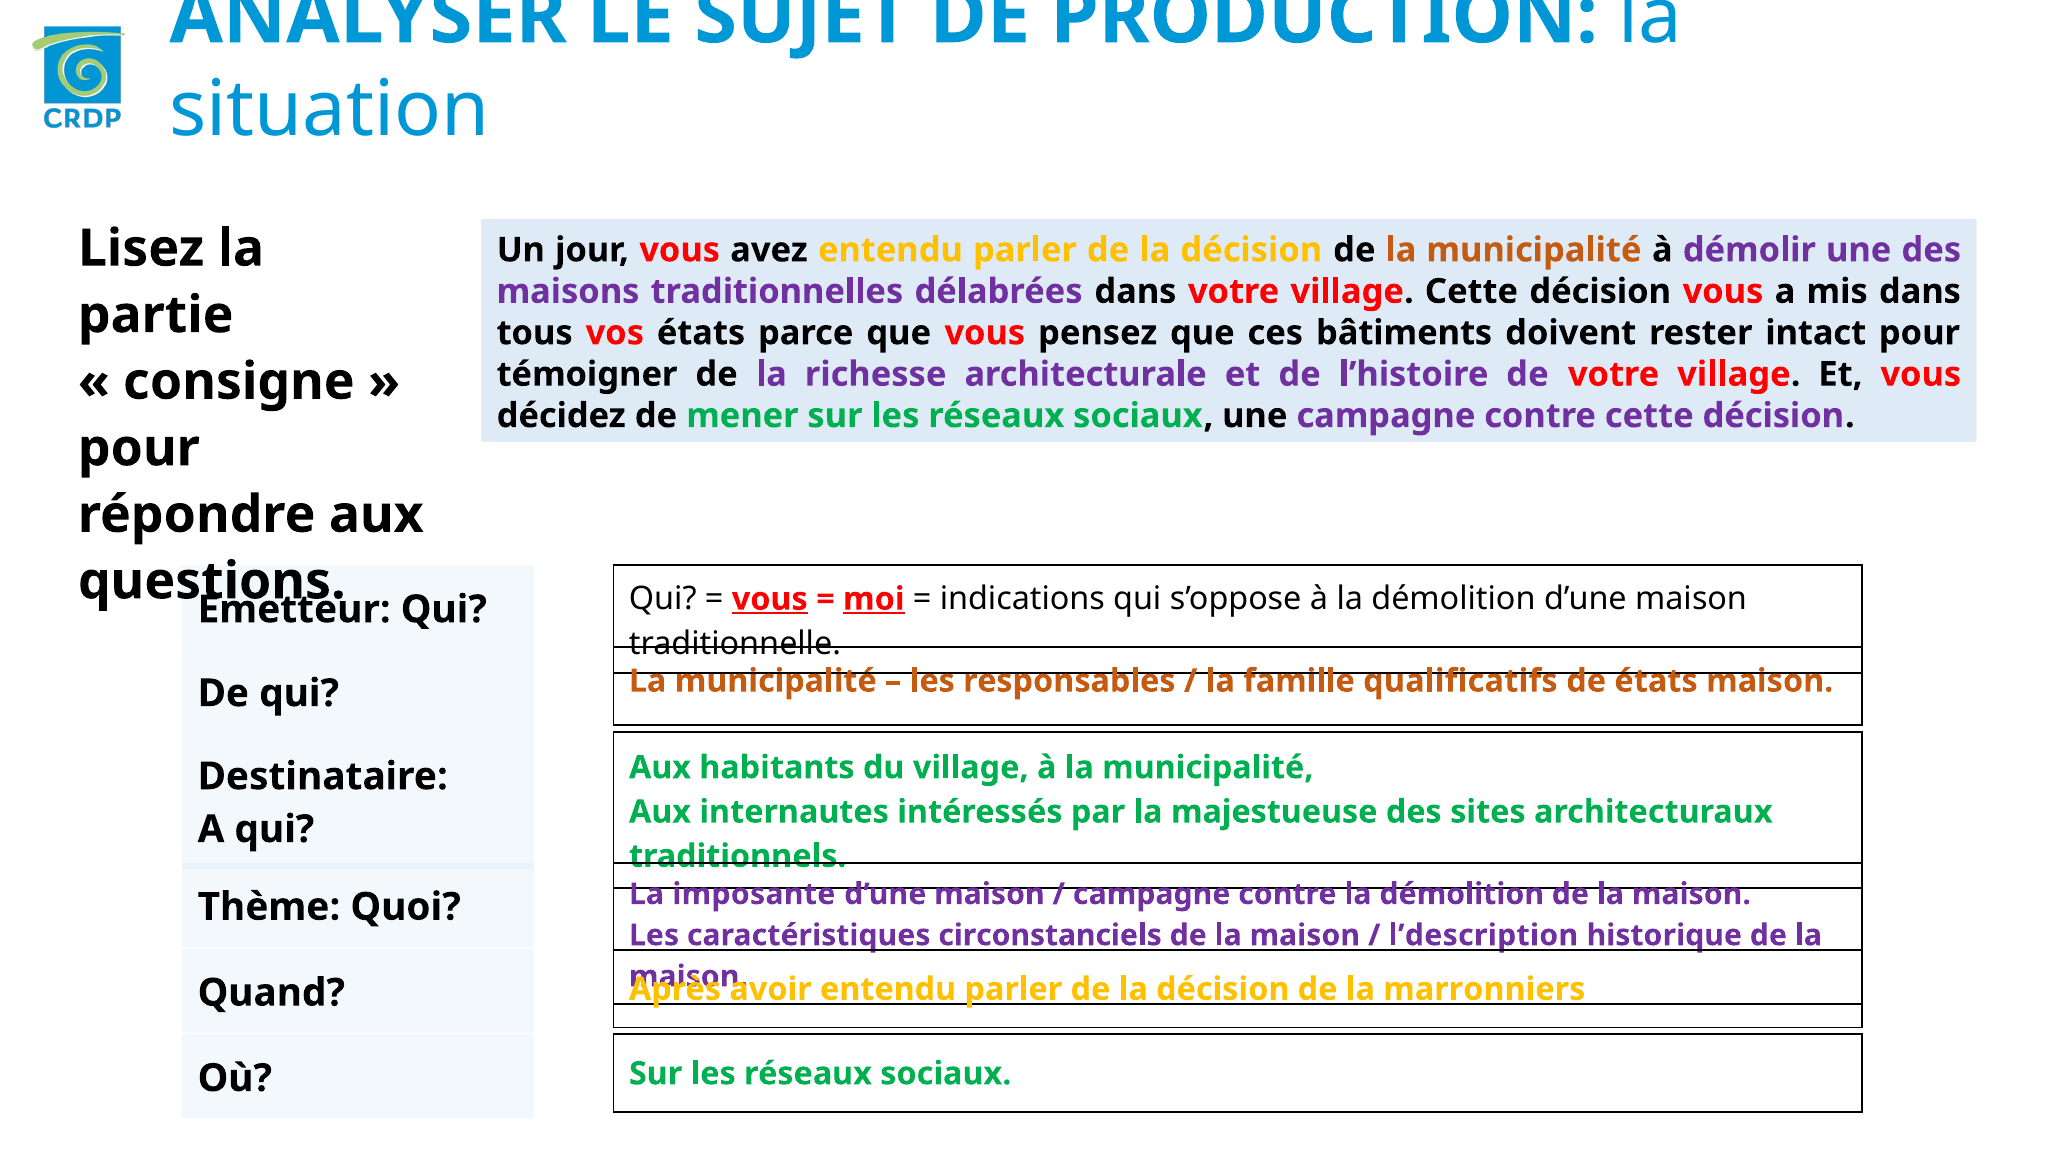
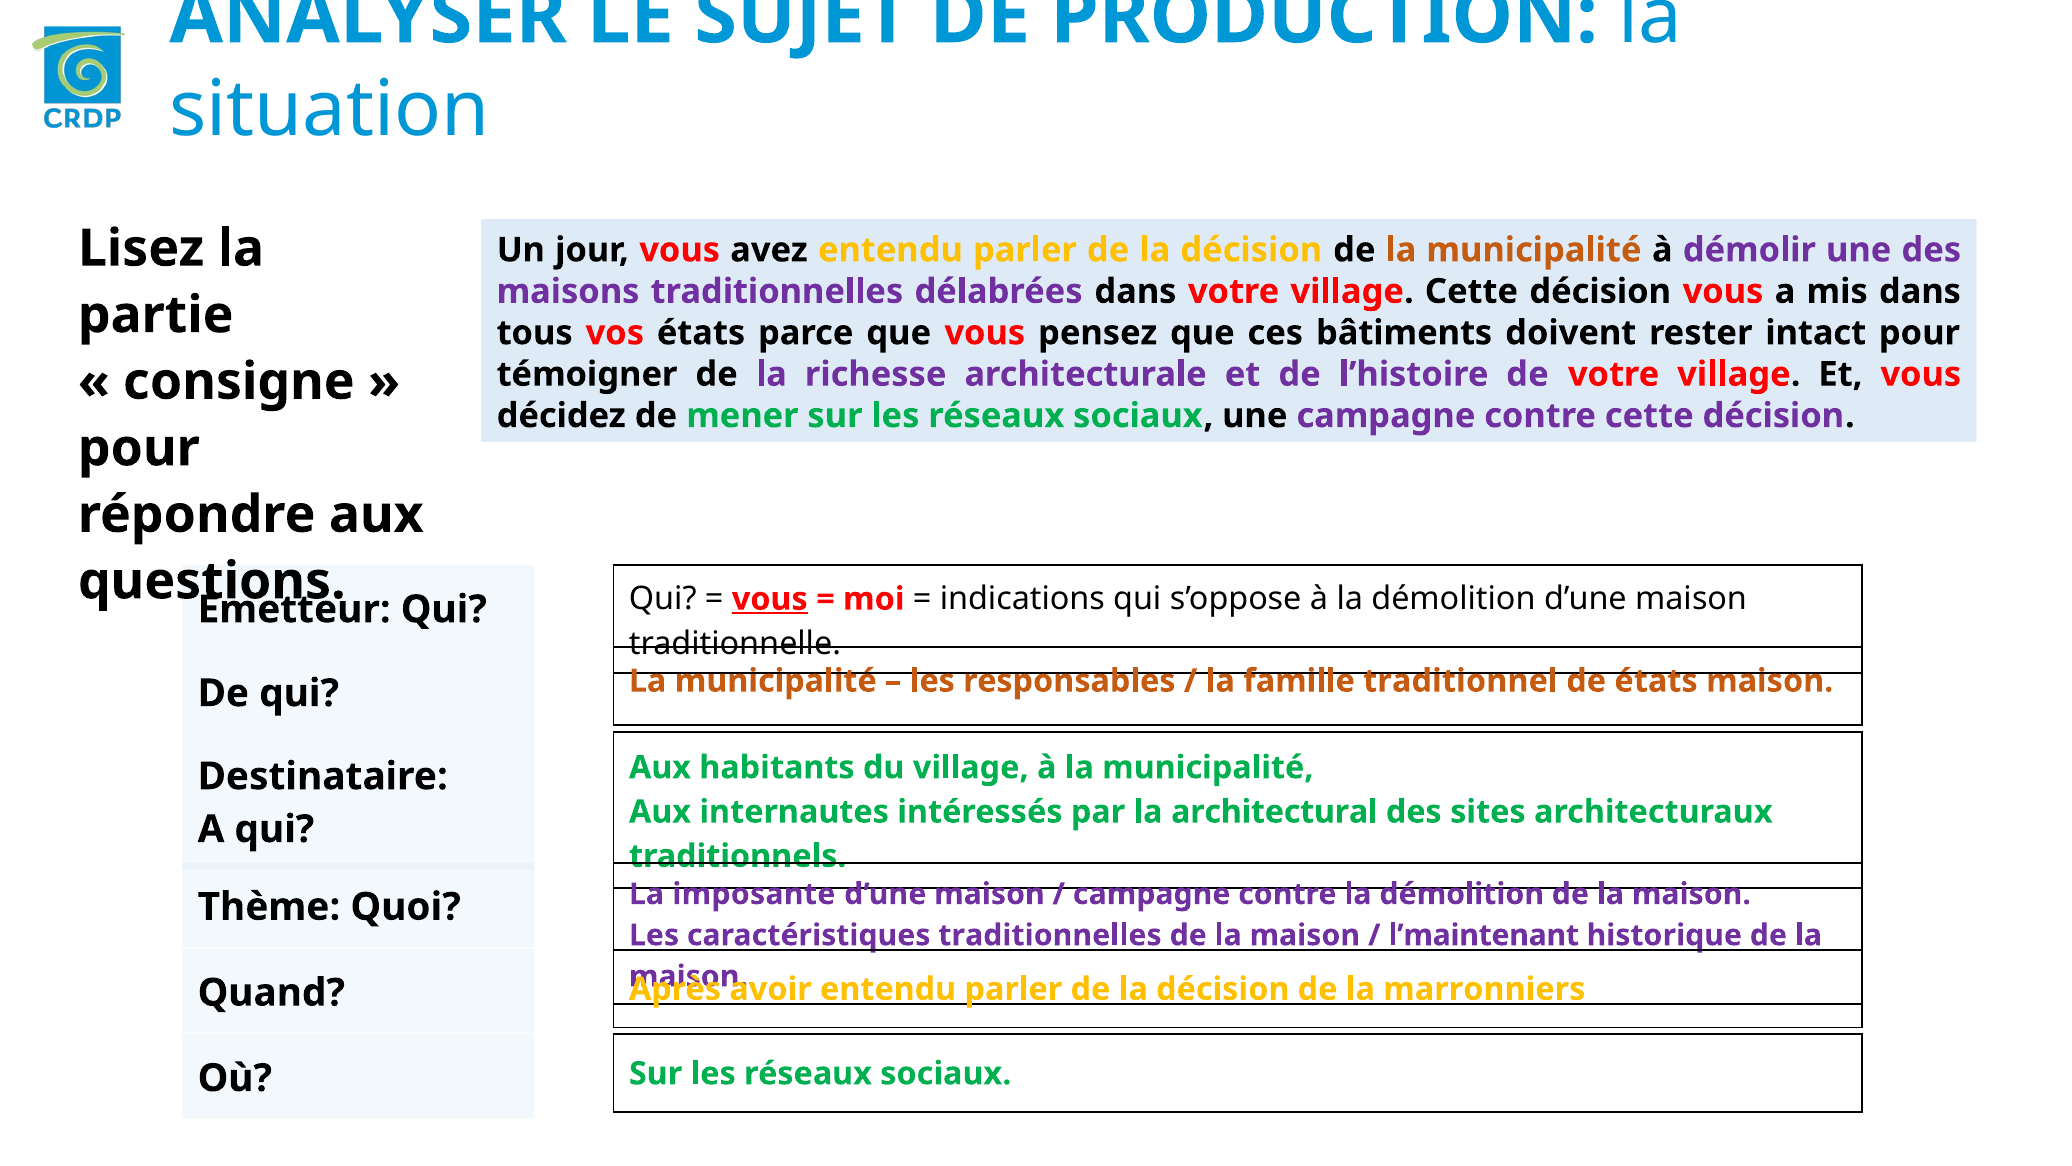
moi underline: present -> none (874, 599)
qualificatifs: qualificatifs -> traditionnel (1460, 681)
majestueuse: majestueuse -> architectural (1274, 812)
caractéristiques circonstanciels: circonstanciels -> traditionnelles (1050, 935)
l’description: l’description -> l’maintenant (1484, 935)
